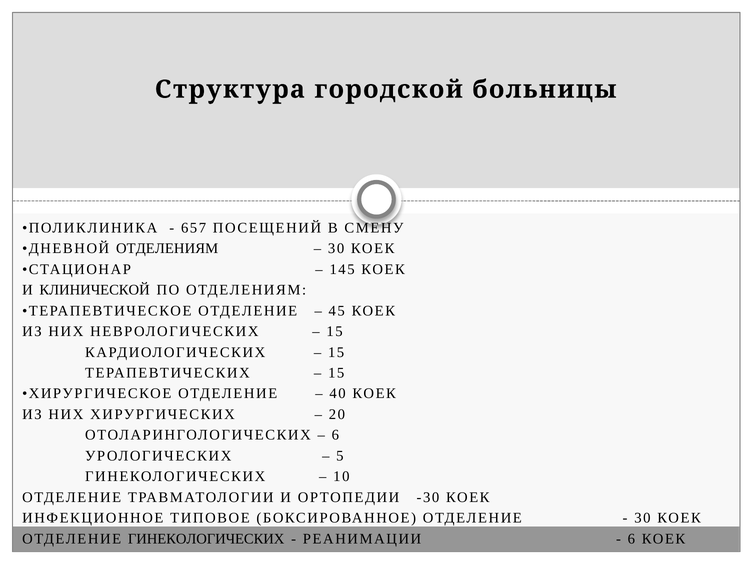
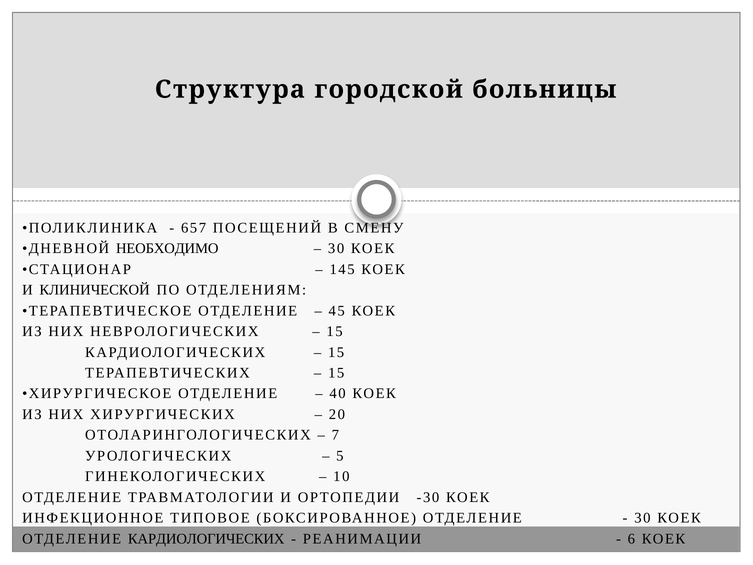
ДНЕВНОЙ ОТДЕЛЕНИЯМ: ОТДЕЛЕНИЯМ -> НЕОБХОДИМО (167, 248)
6: 6 -> 7 (335, 435)
ОТДЕЛЕНИЕ ГИНЕКОЛОГИЧЕСКИХ: ГИНЕКОЛОГИЧЕСКИХ -> КАРДИОЛОГИЧЕСКИХ (206, 539)
